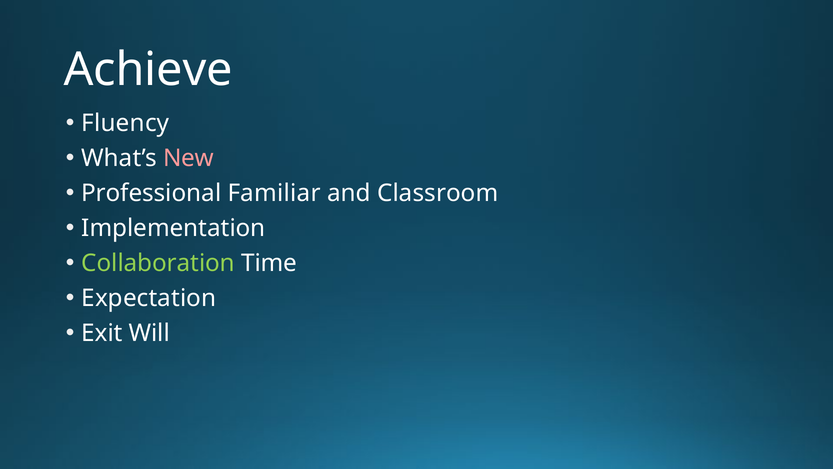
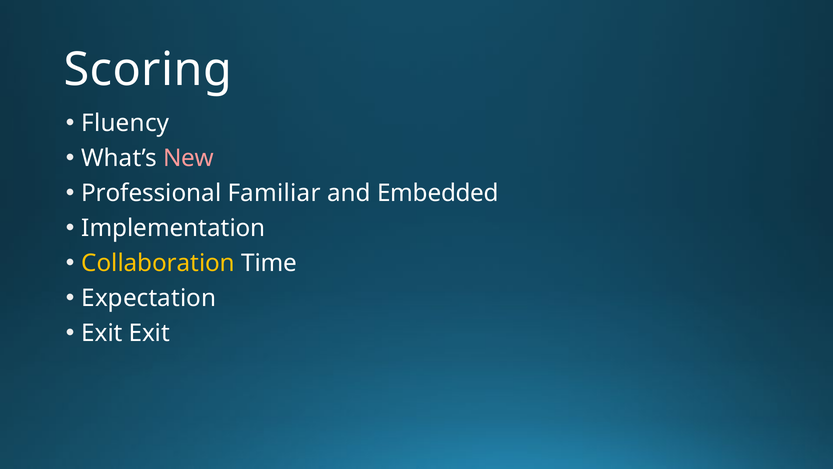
Achieve: Achieve -> Scoring (148, 70)
Classroom: Classroom -> Embedded (438, 193)
Collaboration colour: light green -> yellow (158, 263)
Exit Will: Will -> Exit (149, 333)
